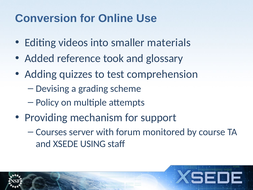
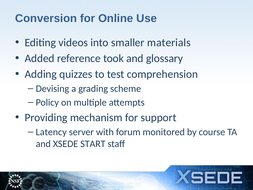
Courses: Courses -> Latency (51, 132)
USING: USING -> START (93, 144)
